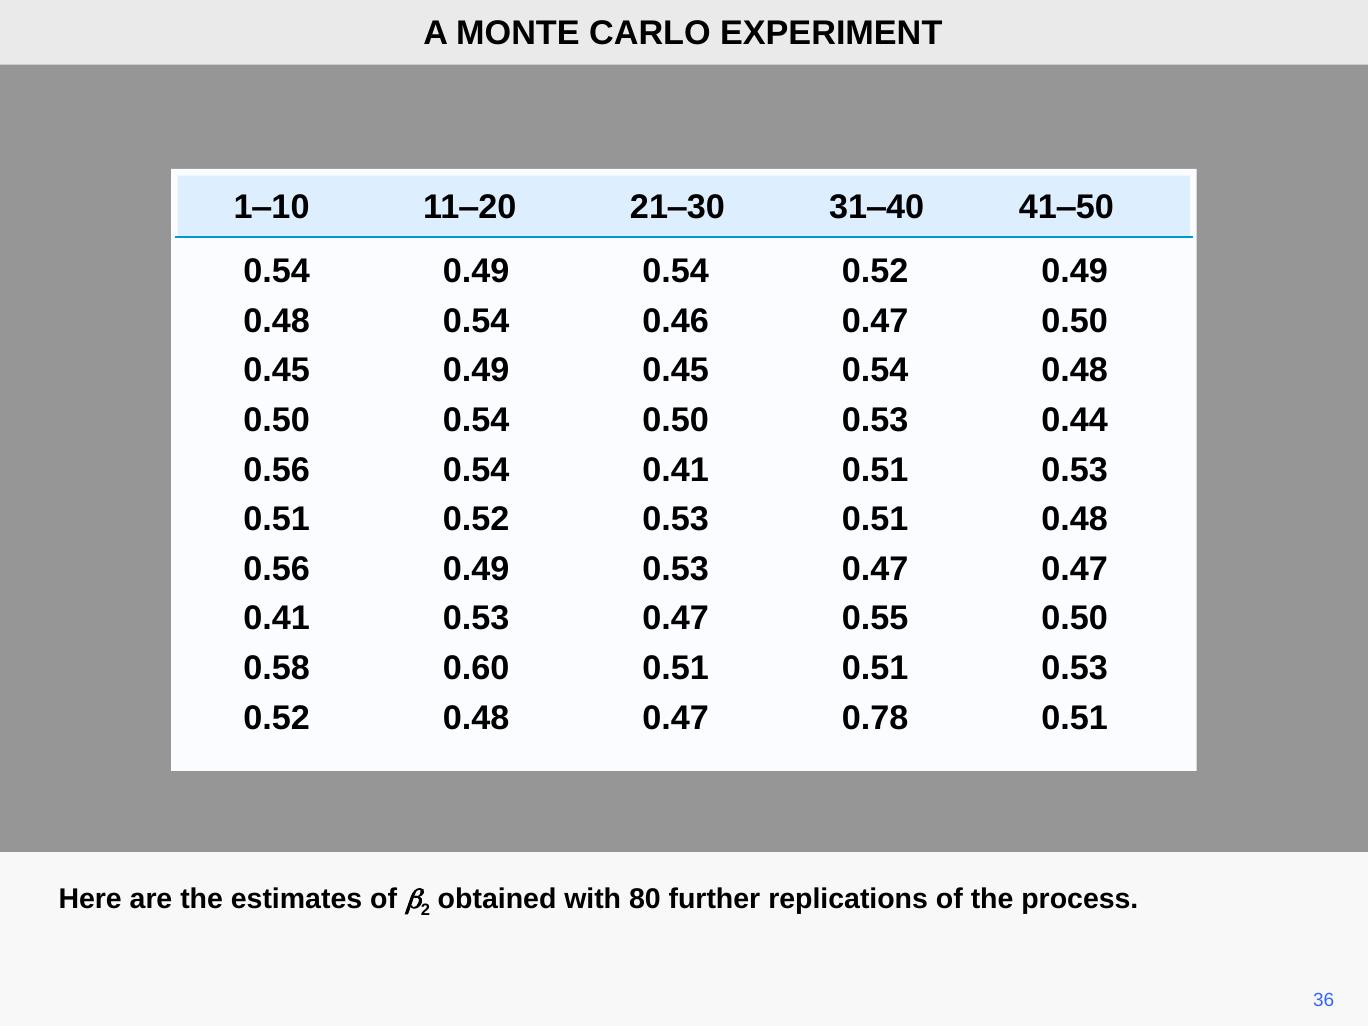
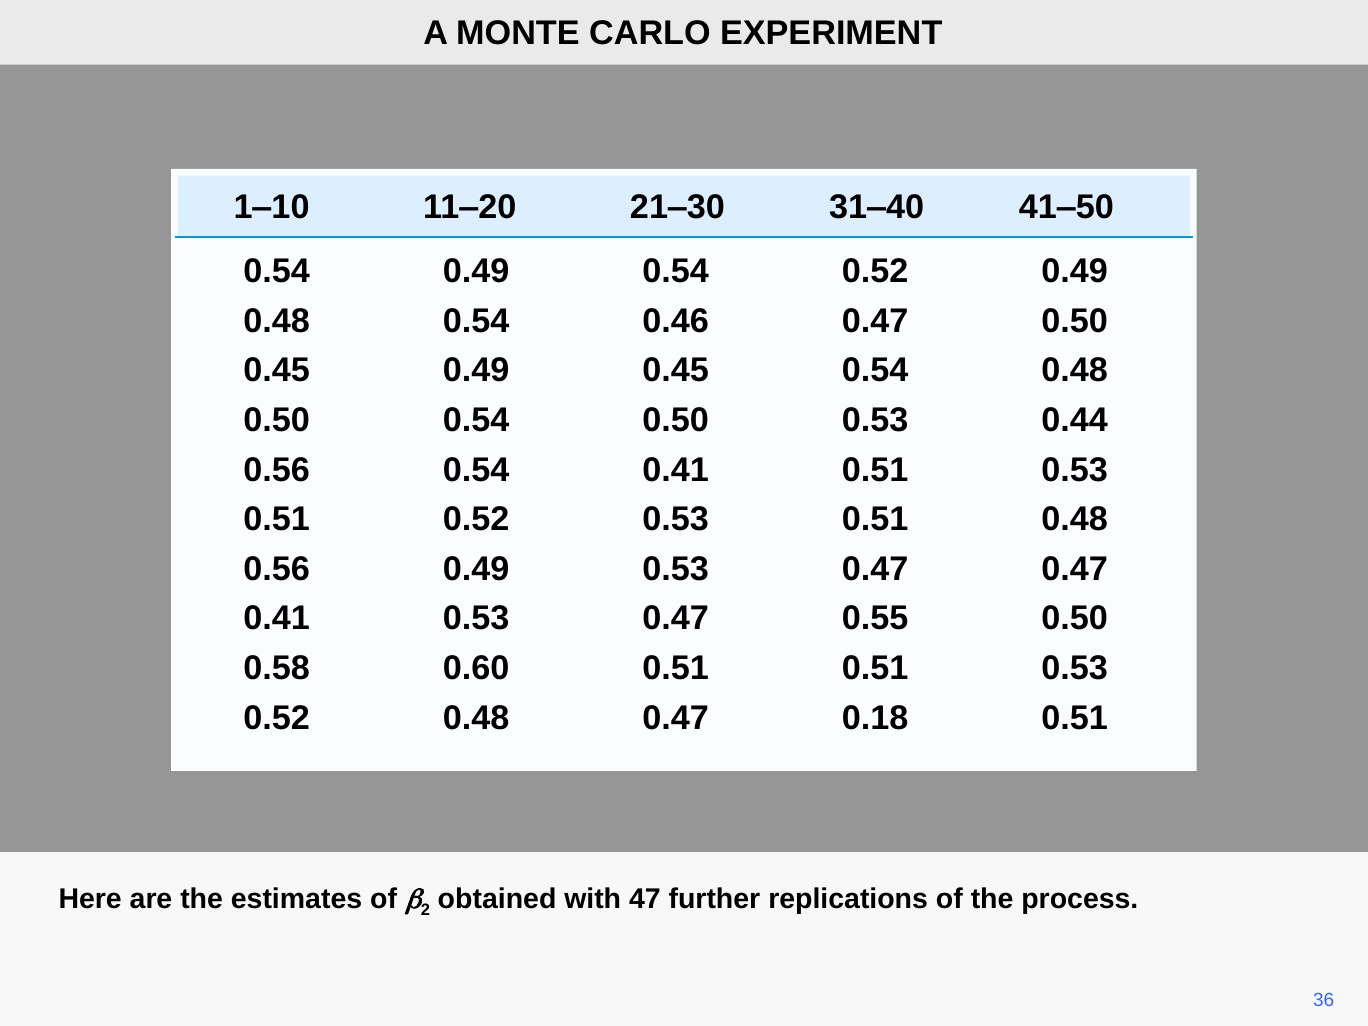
0.78: 0.78 -> 0.18 (875, 718)
80: 80 -> 47 (645, 899)
